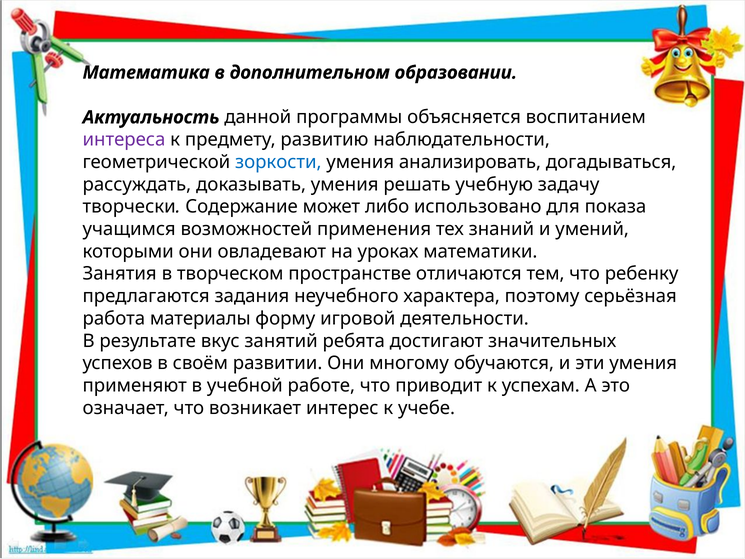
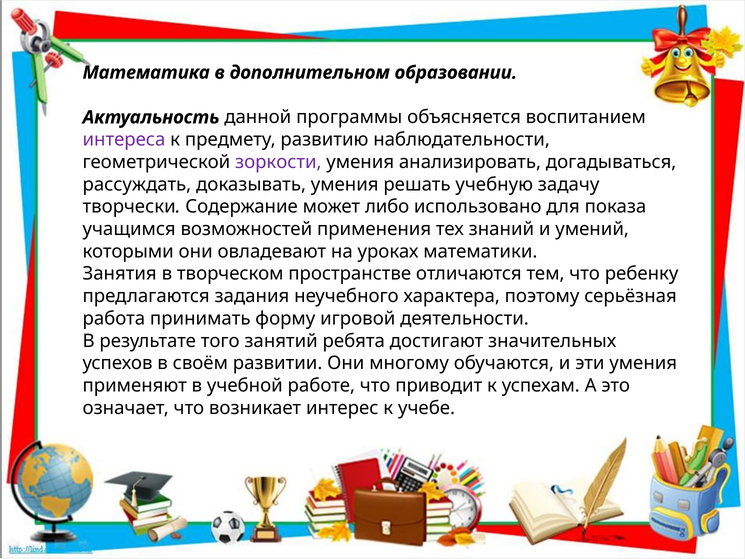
зоркости colour: blue -> purple (278, 162)
материалы: материалы -> принимать (200, 318)
вкус: вкус -> того (220, 341)
